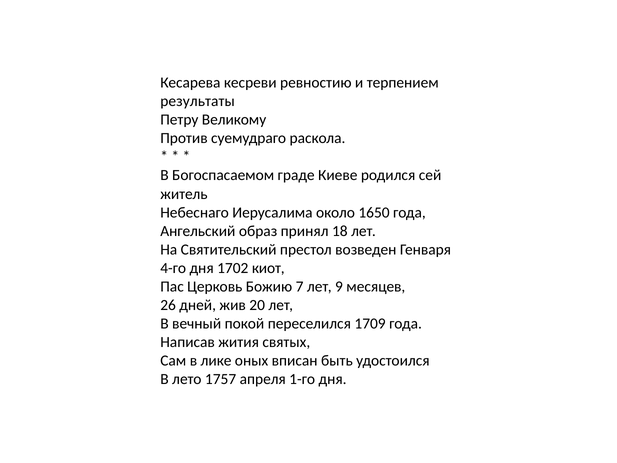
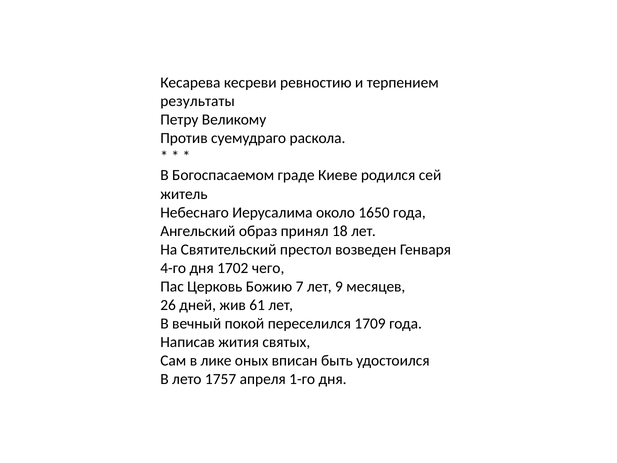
киот: киот -> чего (268, 268)
20: 20 -> 61 (257, 305)
